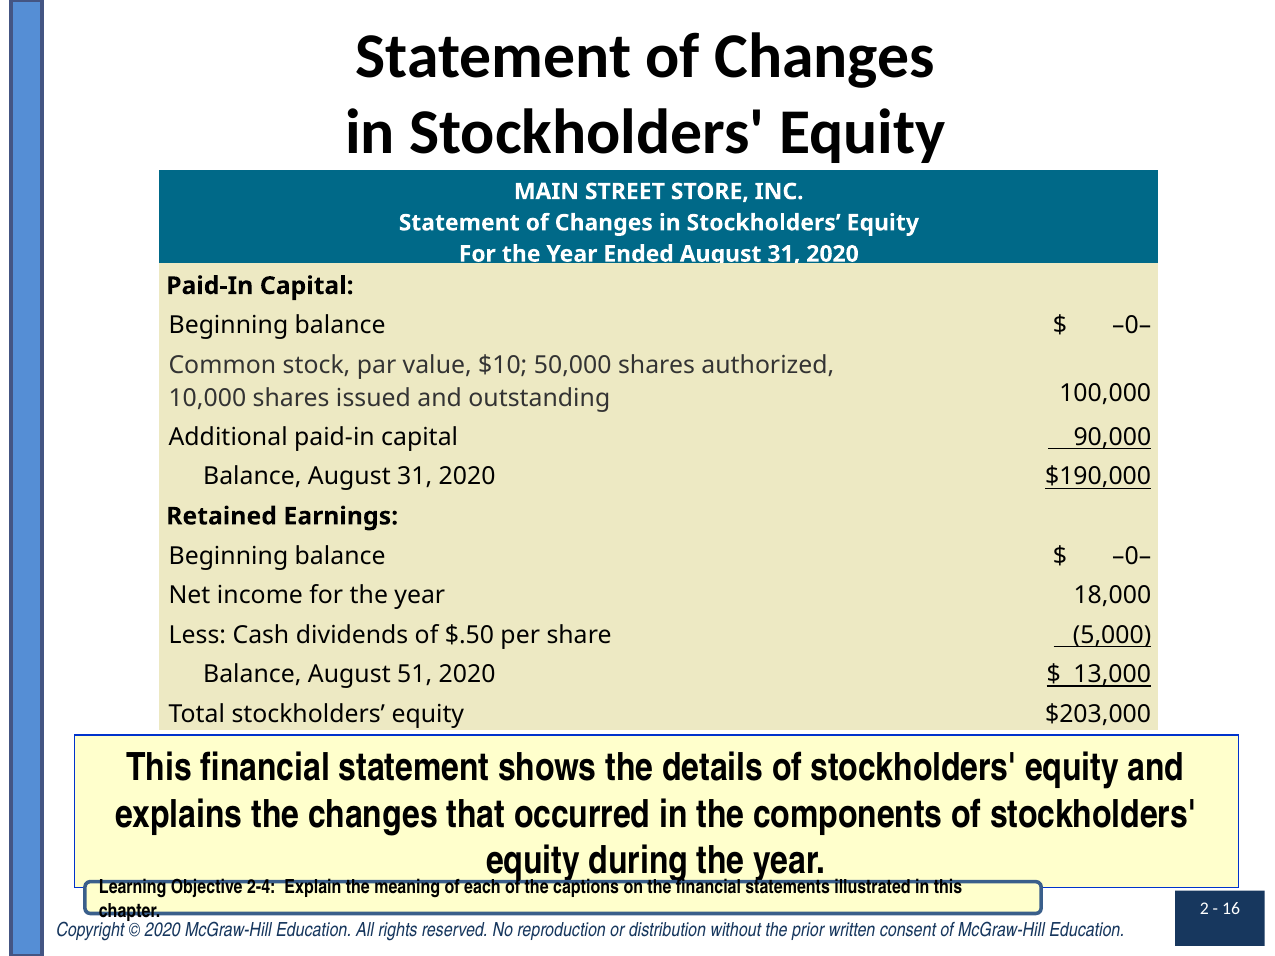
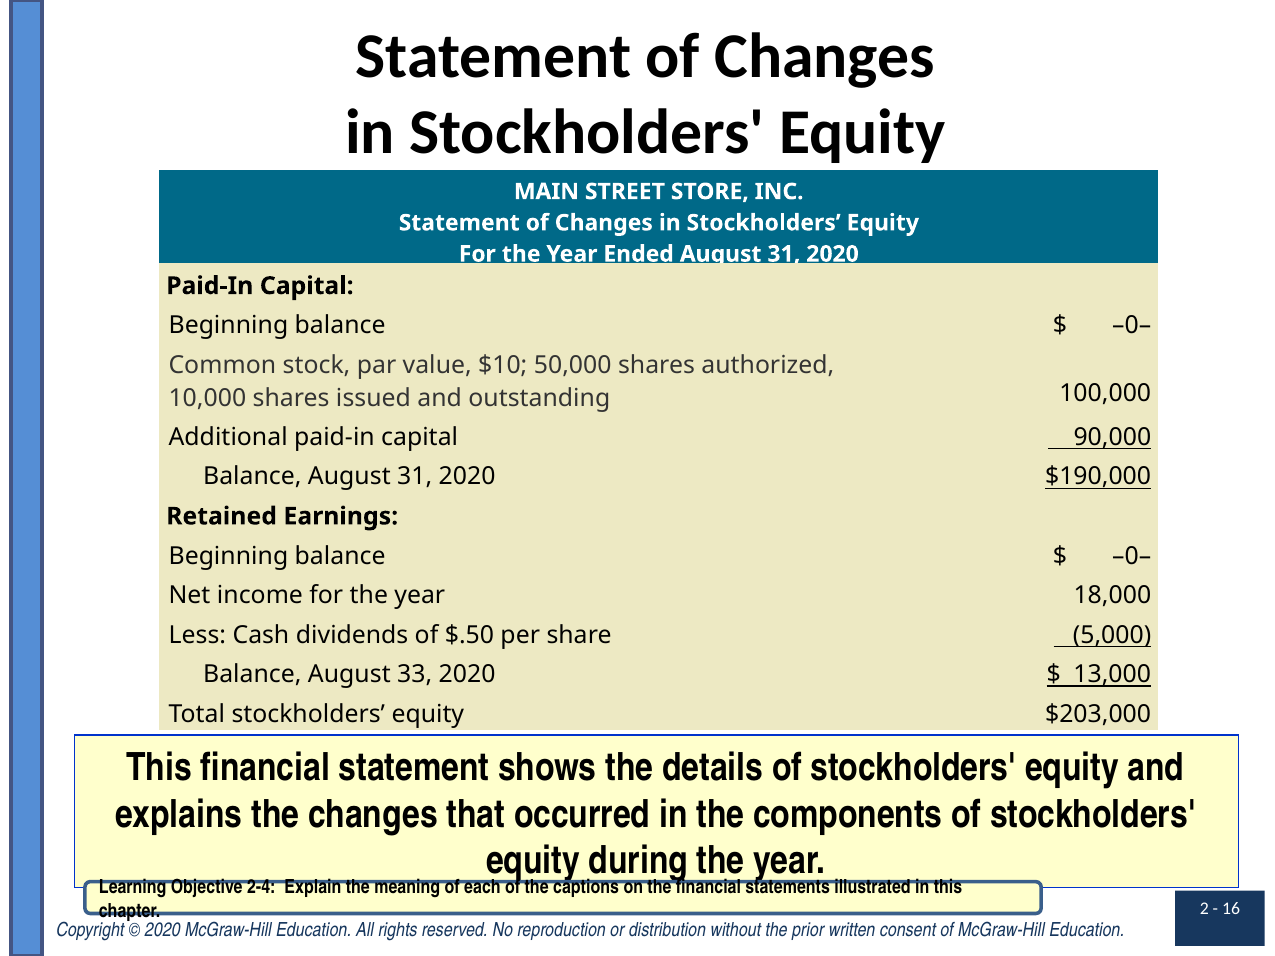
51: 51 -> 33 (415, 675)
